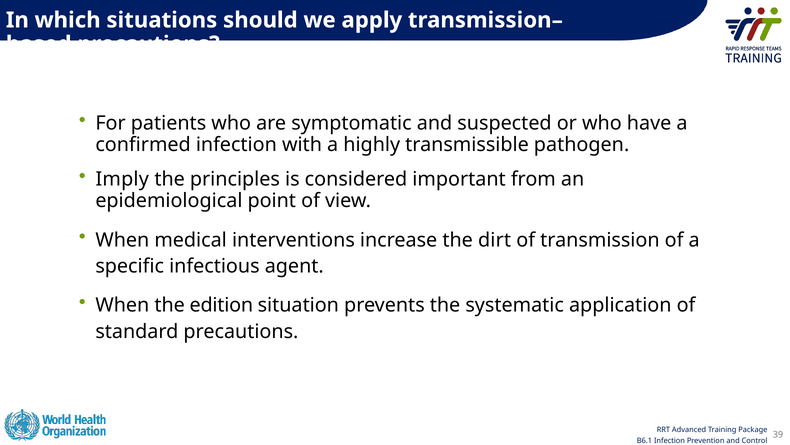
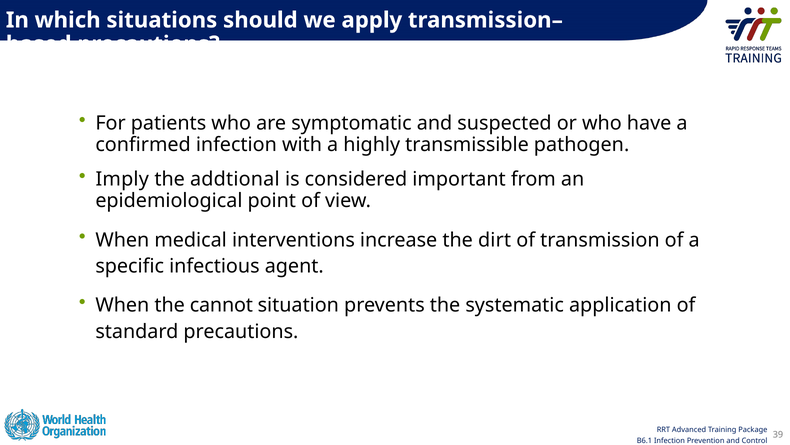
principles: principles -> addtional (235, 179)
edition: edition -> cannot (221, 305)
